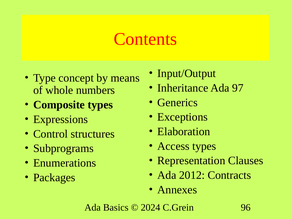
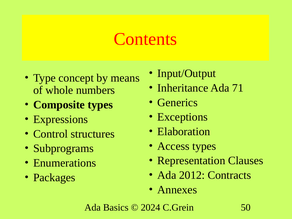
97: 97 -> 71 (238, 88)
96: 96 -> 50 (246, 208)
